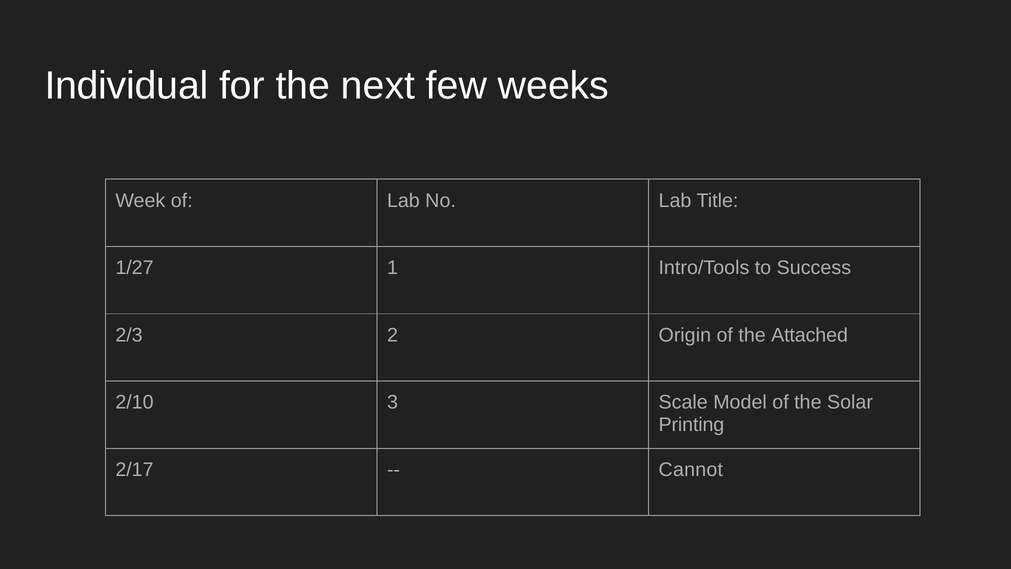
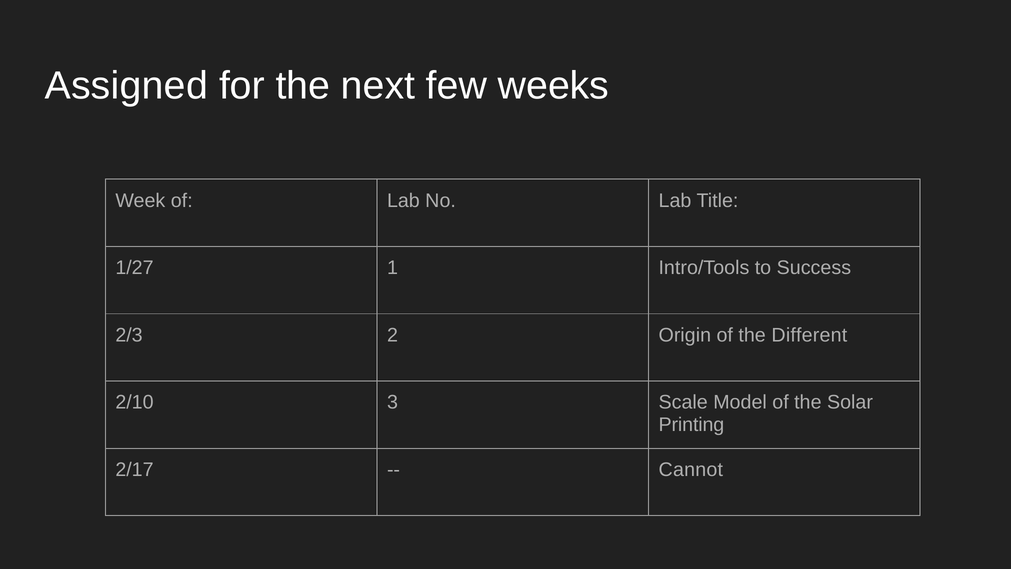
Individual: Individual -> Assigned (126, 86)
Attached: Attached -> Different (809, 335)
